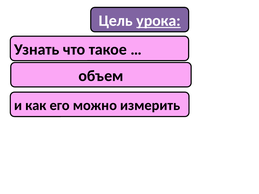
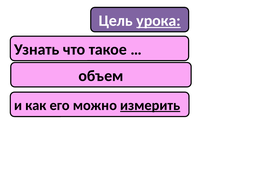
измерить underline: none -> present (150, 105)
